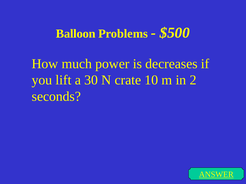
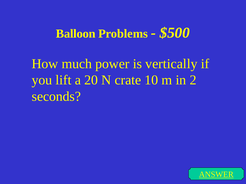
decreases: decreases -> vertically (171, 64)
30: 30 -> 20 (91, 80)
